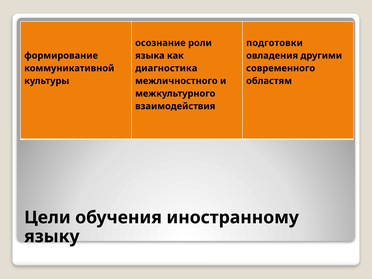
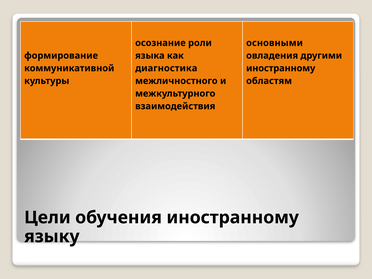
подготовки: подготовки -> основными (275, 43)
современного: современного -> иностранному (281, 68)
